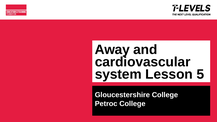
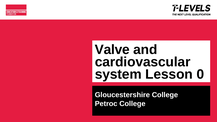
Away: Away -> Valve (112, 50)
5: 5 -> 0 (200, 74)
